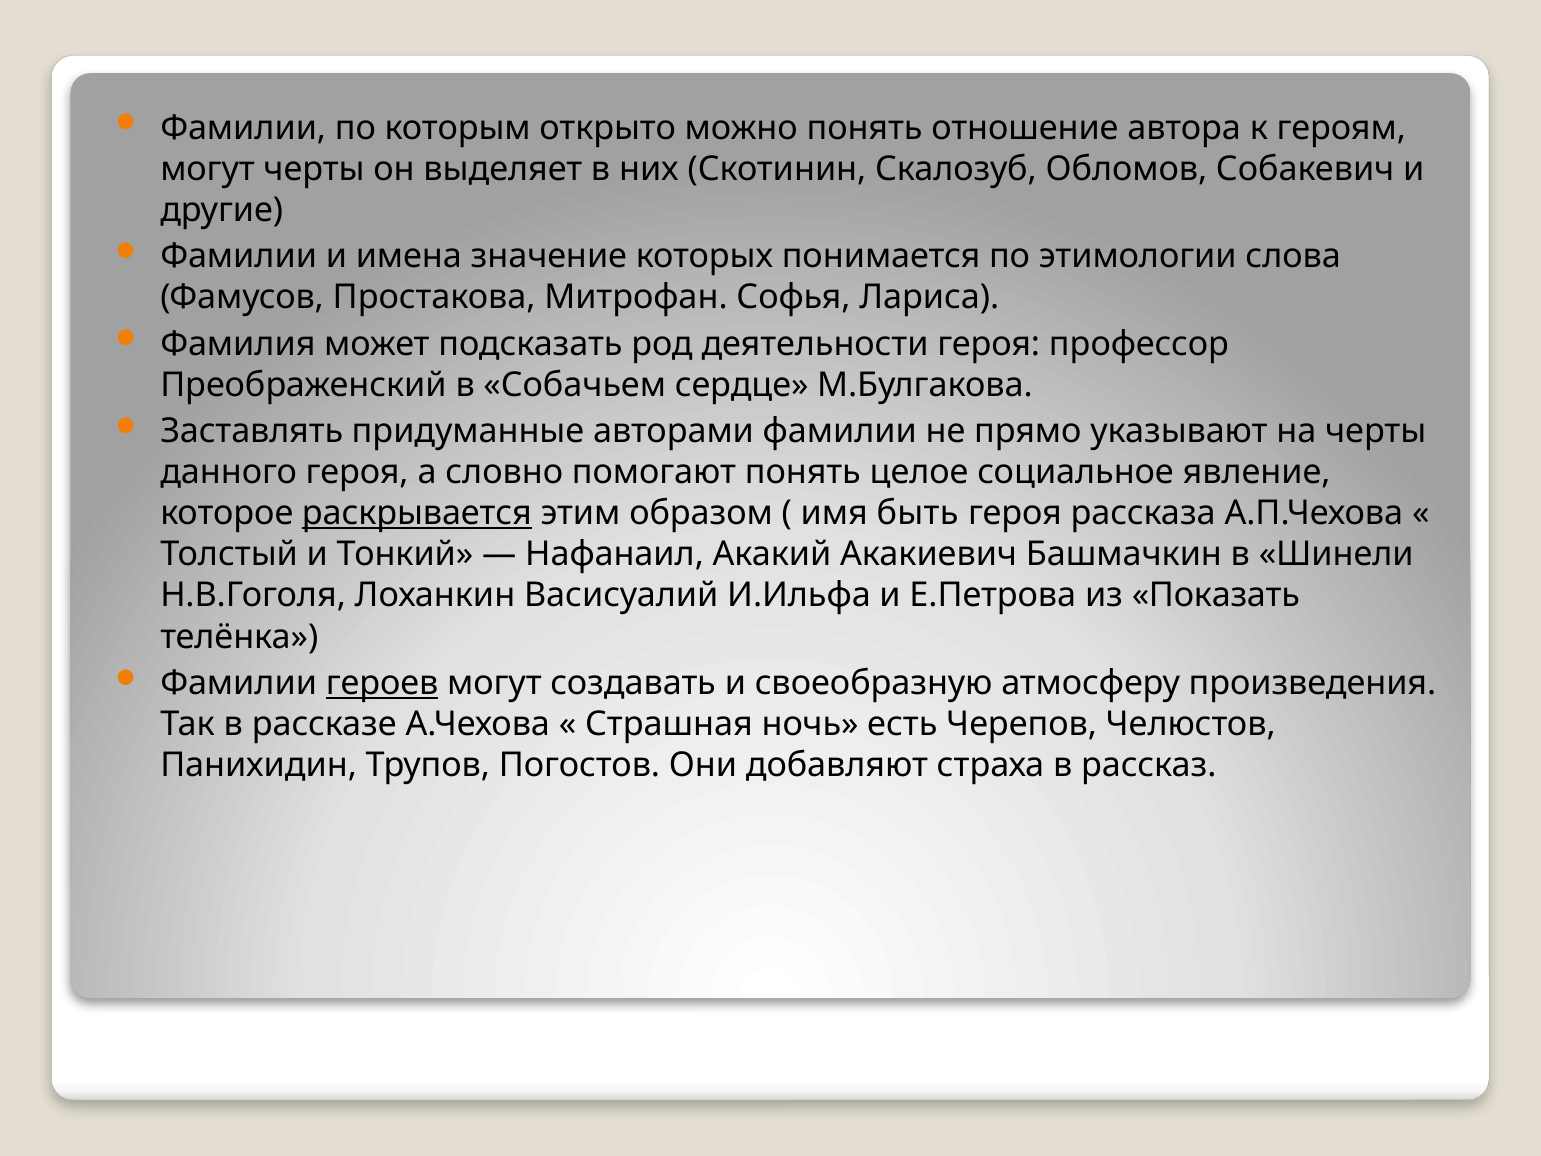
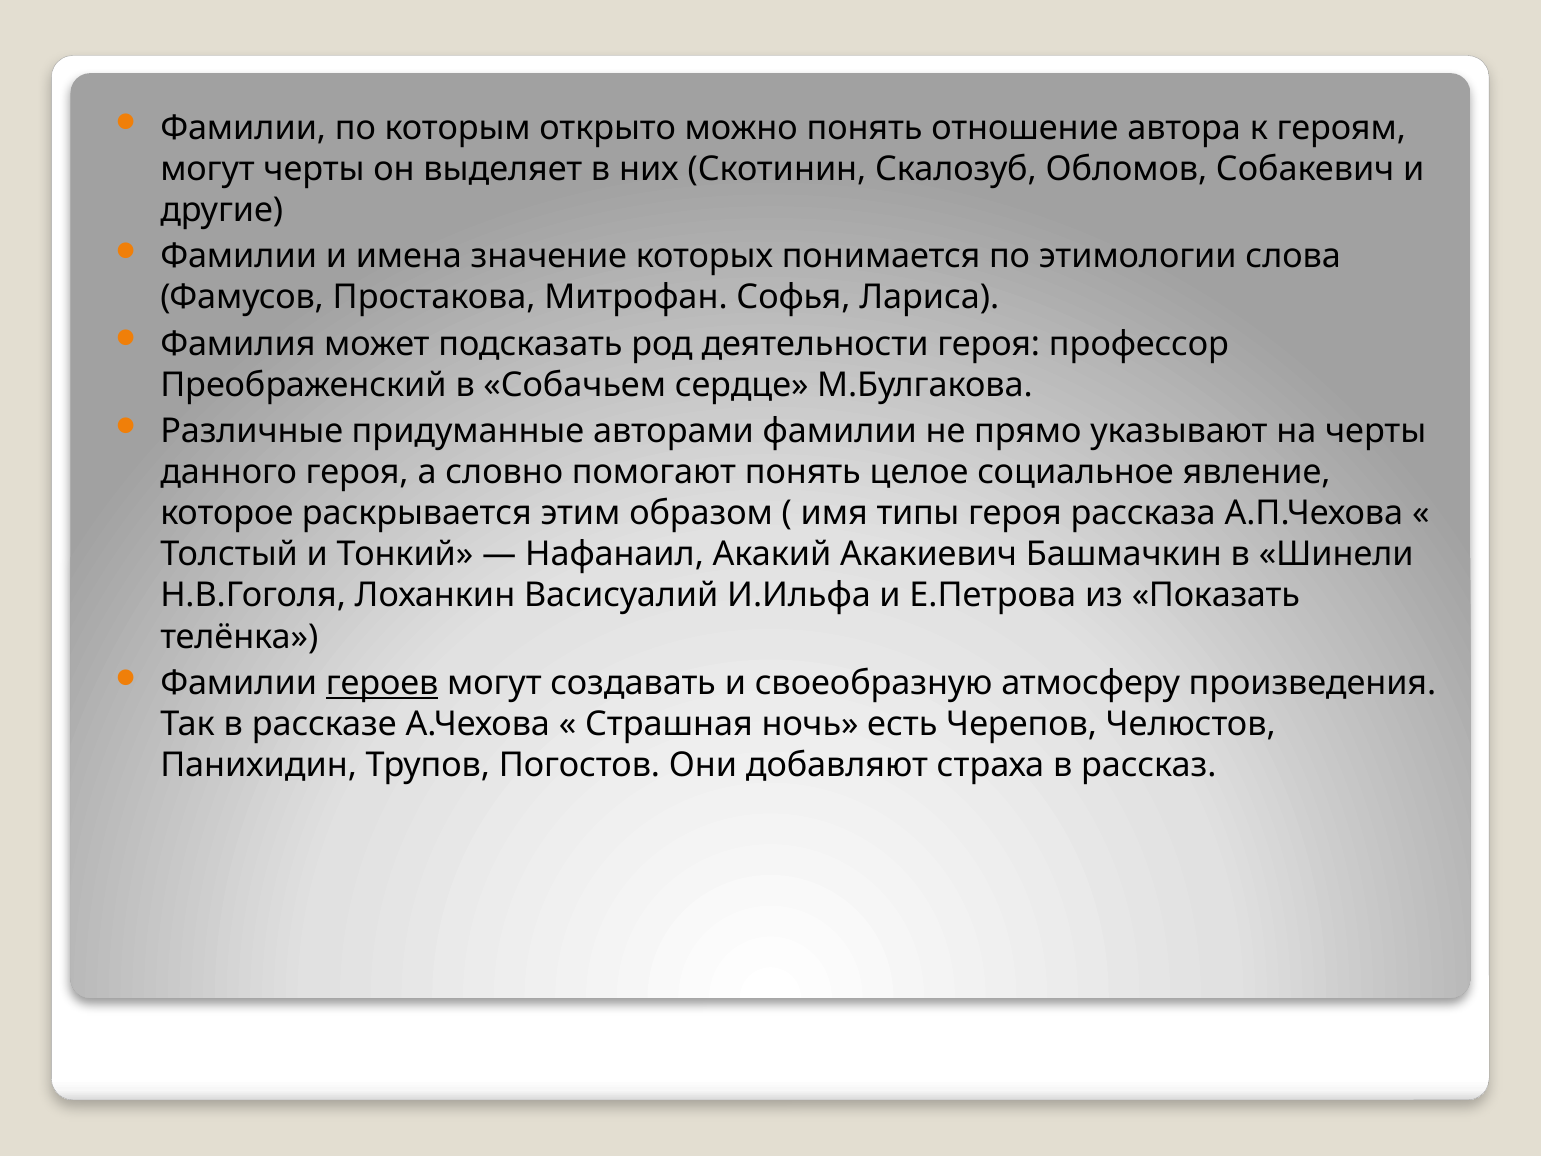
Заставлять: Заставлять -> Различные (252, 431)
раскрывается underline: present -> none (417, 513)
быть: быть -> типы (918, 513)
